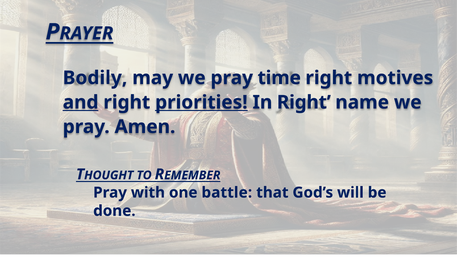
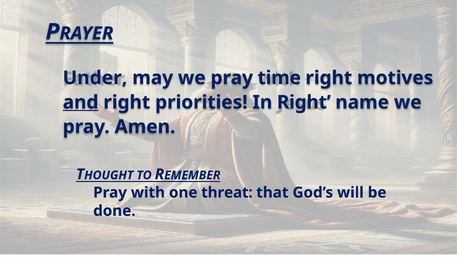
Bodily: Bodily -> Under (95, 78)
priorities underline: present -> none (201, 102)
battle: battle -> threat (227, 193)
